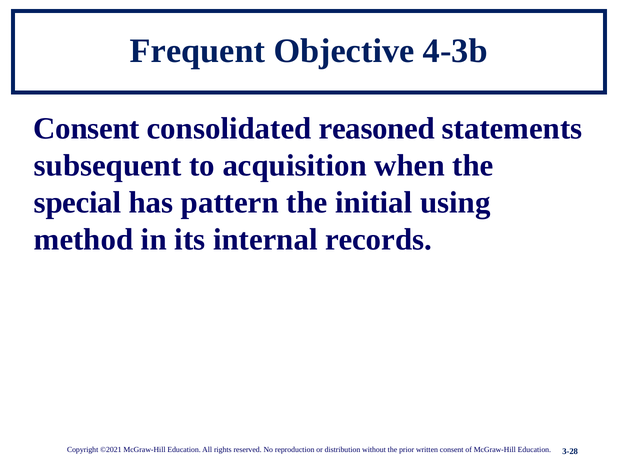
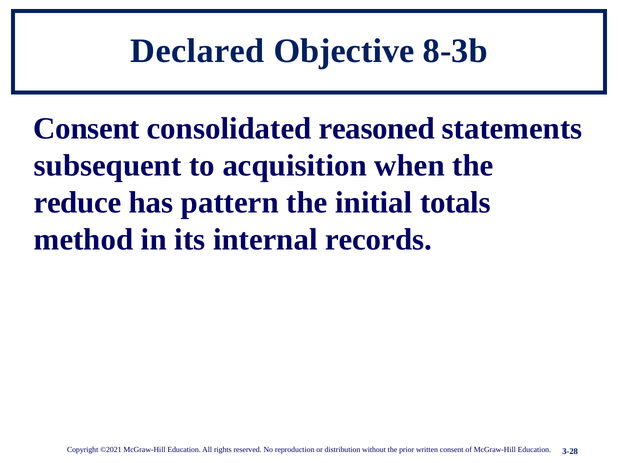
Frequent: Frequent -> Declared (197, 51)
4-3b: 4-3b -> 8-3b (455, 51)
special: special -> reduce (77, 203)
using: using -> totals (455, 203)
